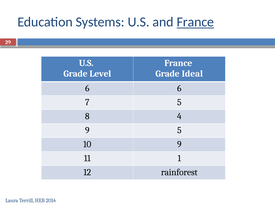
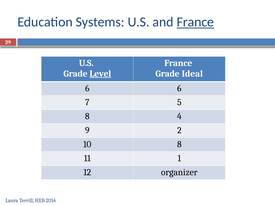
Level underline: none -> present (100, 74)
9 5: 5 -> 2 (179, 130)
10 9: 9 -> 8 (179, 144)
rainforest: rainforest -> organizer (179, 172)
